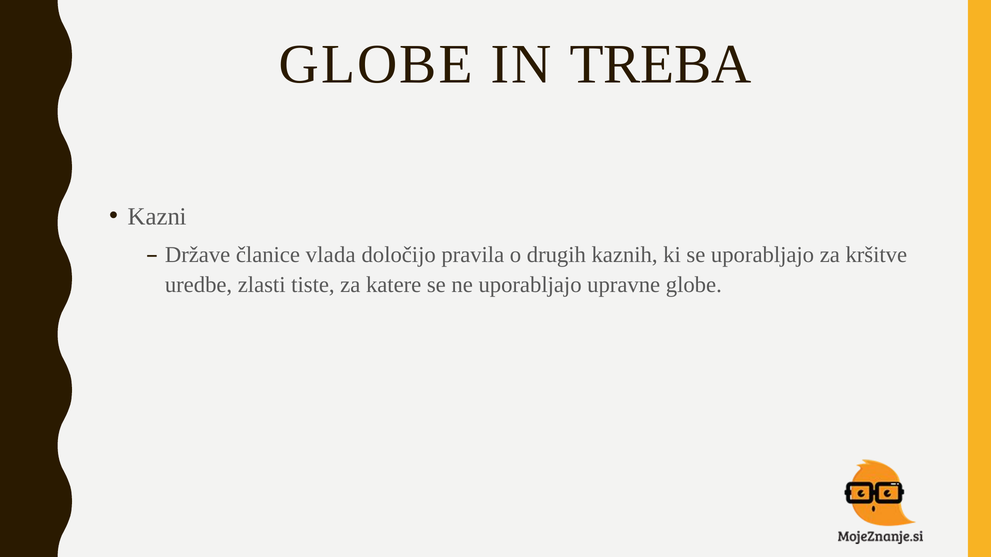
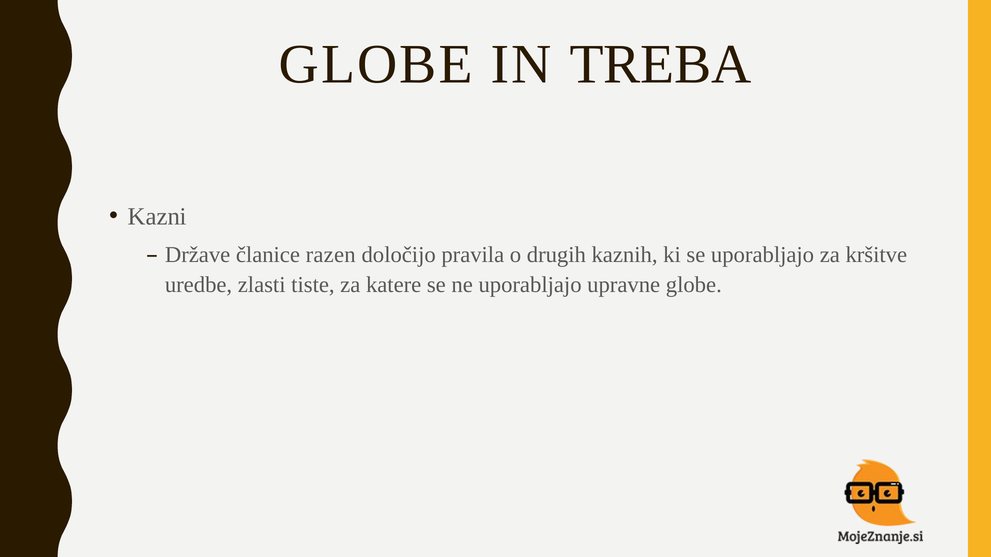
vlada: vlada -> razen (331, 255)
